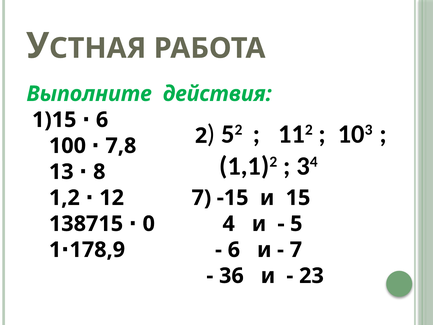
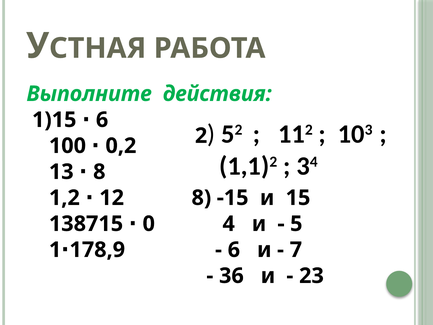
7,8: 7,8 -> 0,2 (121, 146)
12 7: 7 -> 8 (201, 198)
